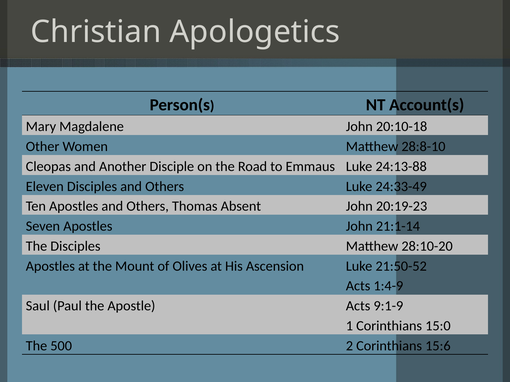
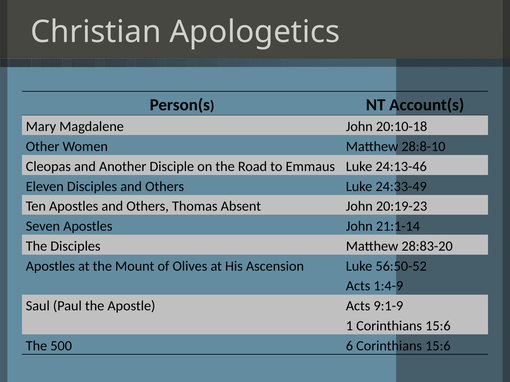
24:13-88: 24:13-88 -> 24:13-46 (401, 167)
28:10-20: 28:10-20 -> 28:83-20 (427, 246)
21:50-52: 21:50-52 -> 56:50-52 (401, 266)
1 Corinthians 15:0: 15:0 -> 15:6 (438, 326)
2: 2 -> 6 (349, 346)
